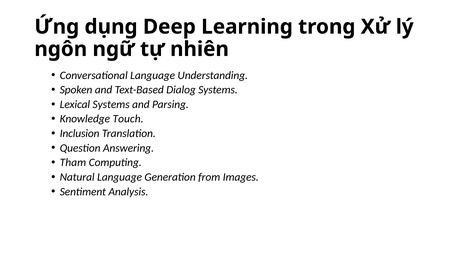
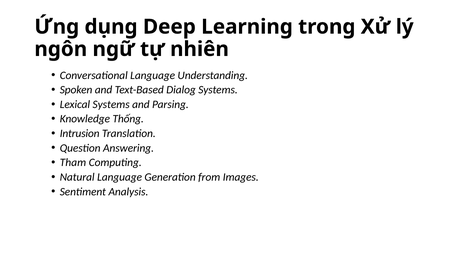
Touch: Touch -> Thống (128, 119)
Inclusion: Inclusion -> Intrusion (80, 133)
